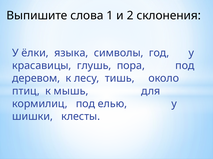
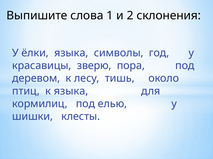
глушь: глушь -> зверю (94, 66)
к мышь: мышь -> языка (71, 91)
